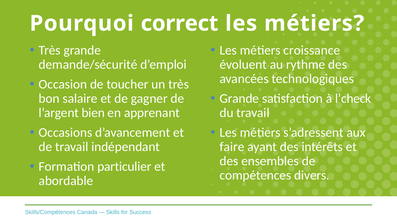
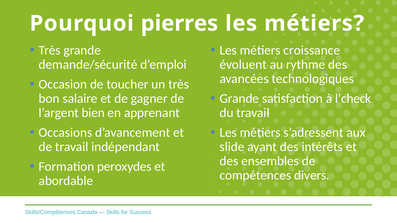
correct: correct -> pierres (179, 23)
faire: faire -> slide (232, 147)
particulier: particulier -> peroxydes (124, 167)
